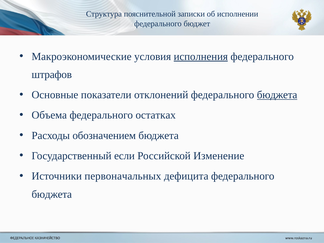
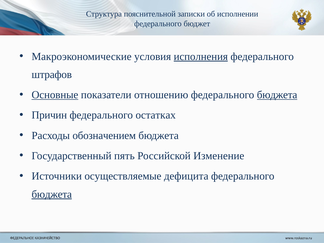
Основные underline: none -> present (55, 95)
отклонений: отклонений -> отношению (161, 95)
Объема: Объема -> Причин (49, 115)
если: если -> пять (124, 156)
первоначальных: первоначальных -> осуществляемые (123, 176)
бюджета underline: none -> present (52, 194)
